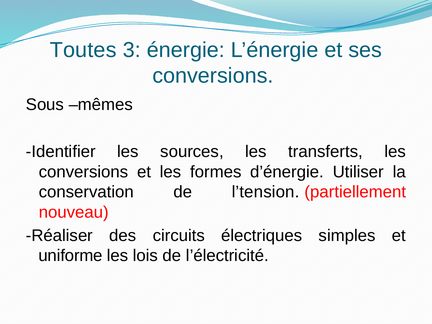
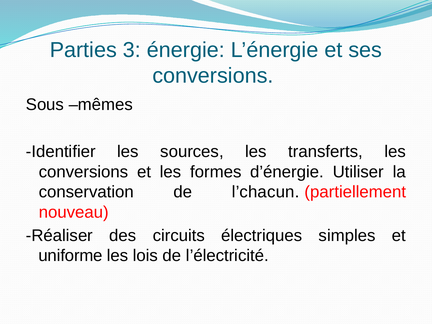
Toutes: Toutes -> Parties (83, 50)
l’tension: l’tension -> l’chacun (266, 192)
